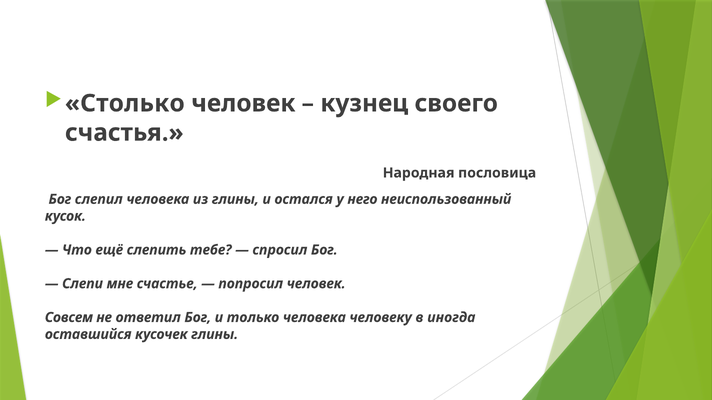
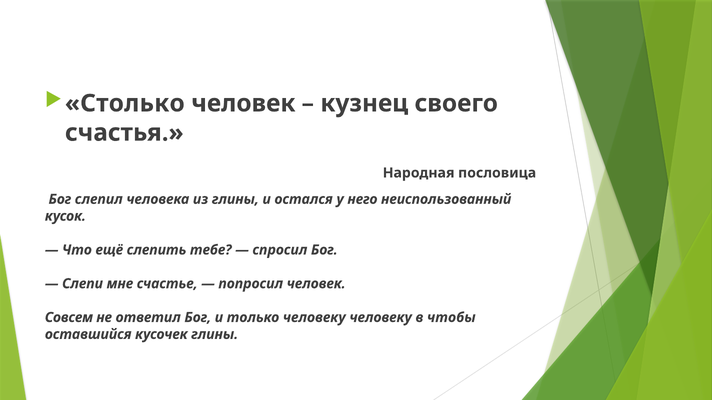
только человека: человека -> человеку (314, 318)
иногда: иногда -> чтобы (451, 318)
